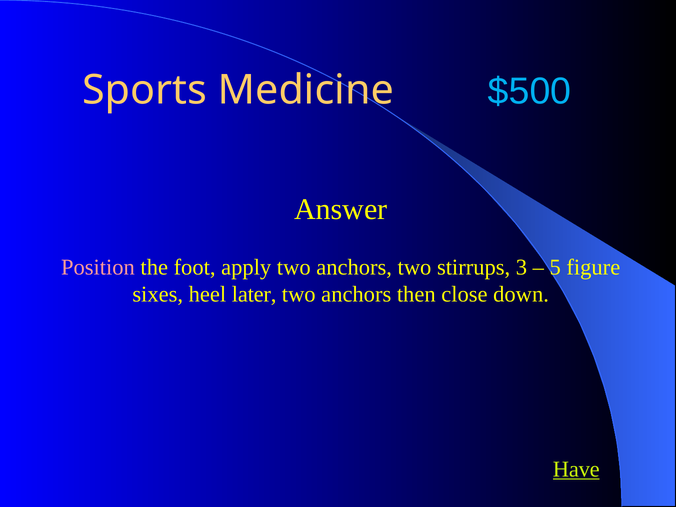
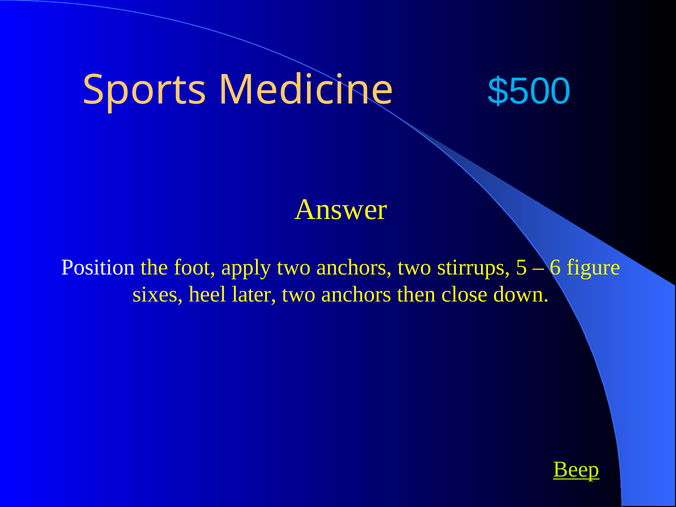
Position colour: pink -> white (98, 267)
3: 3 -> 5 (521, 267)
5: 5 -> 6 (555, 267)
Have: Have -> Beep (576, 469)
